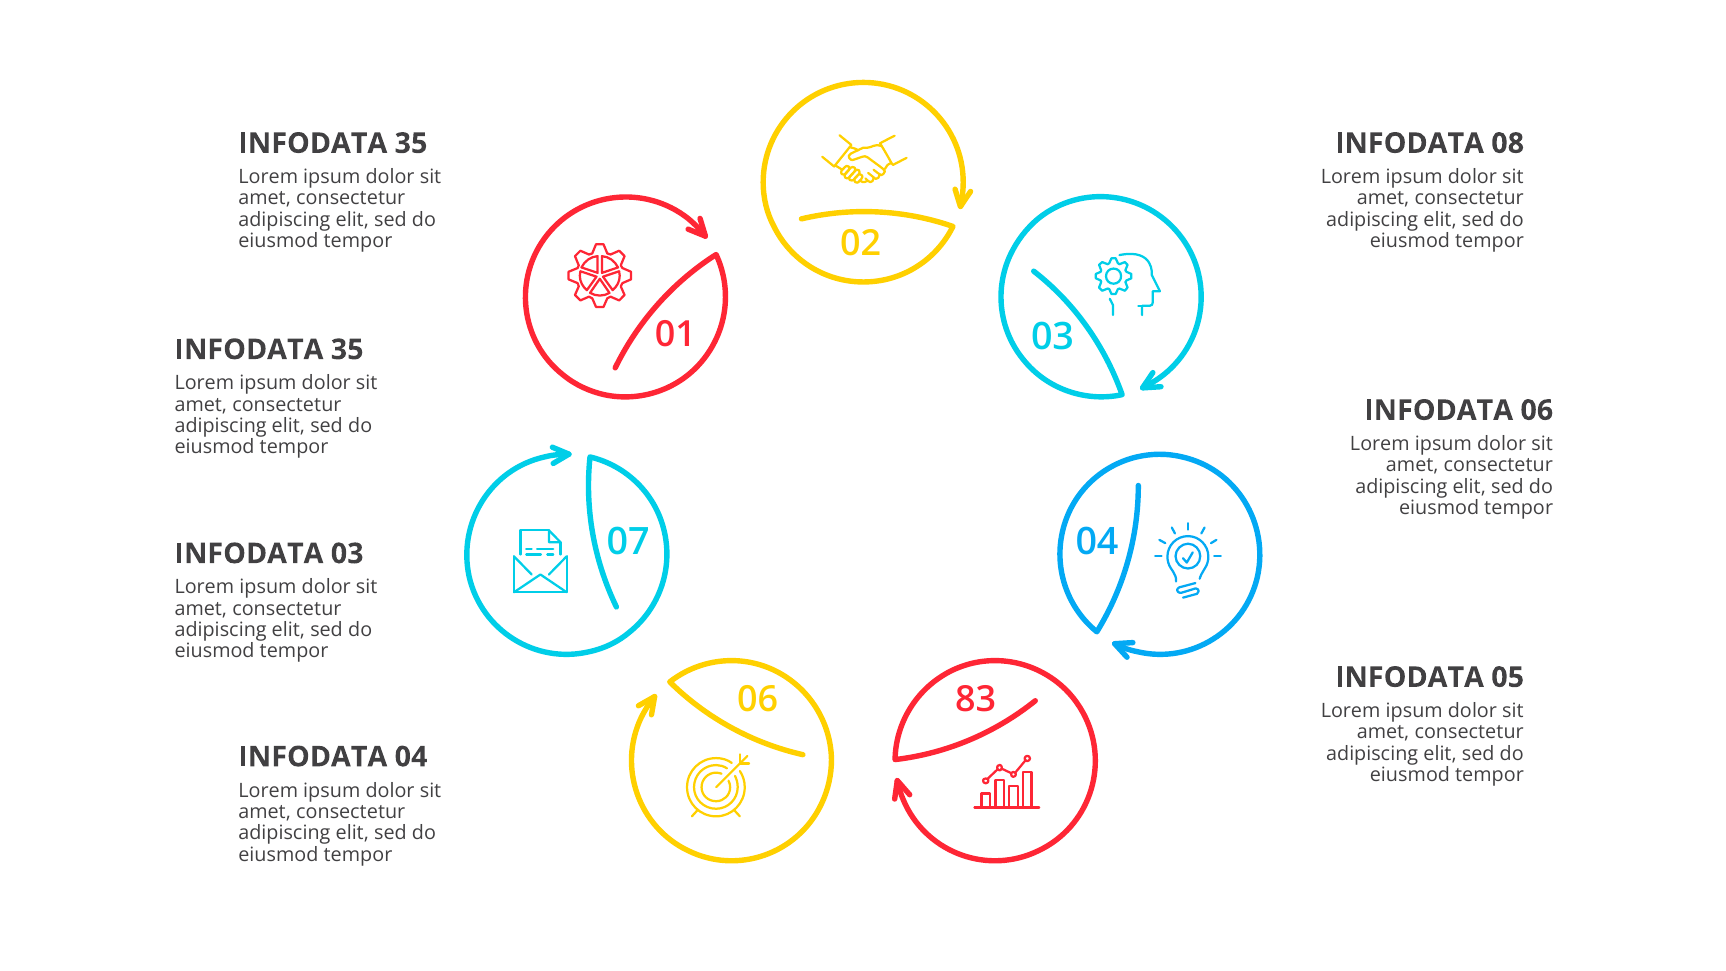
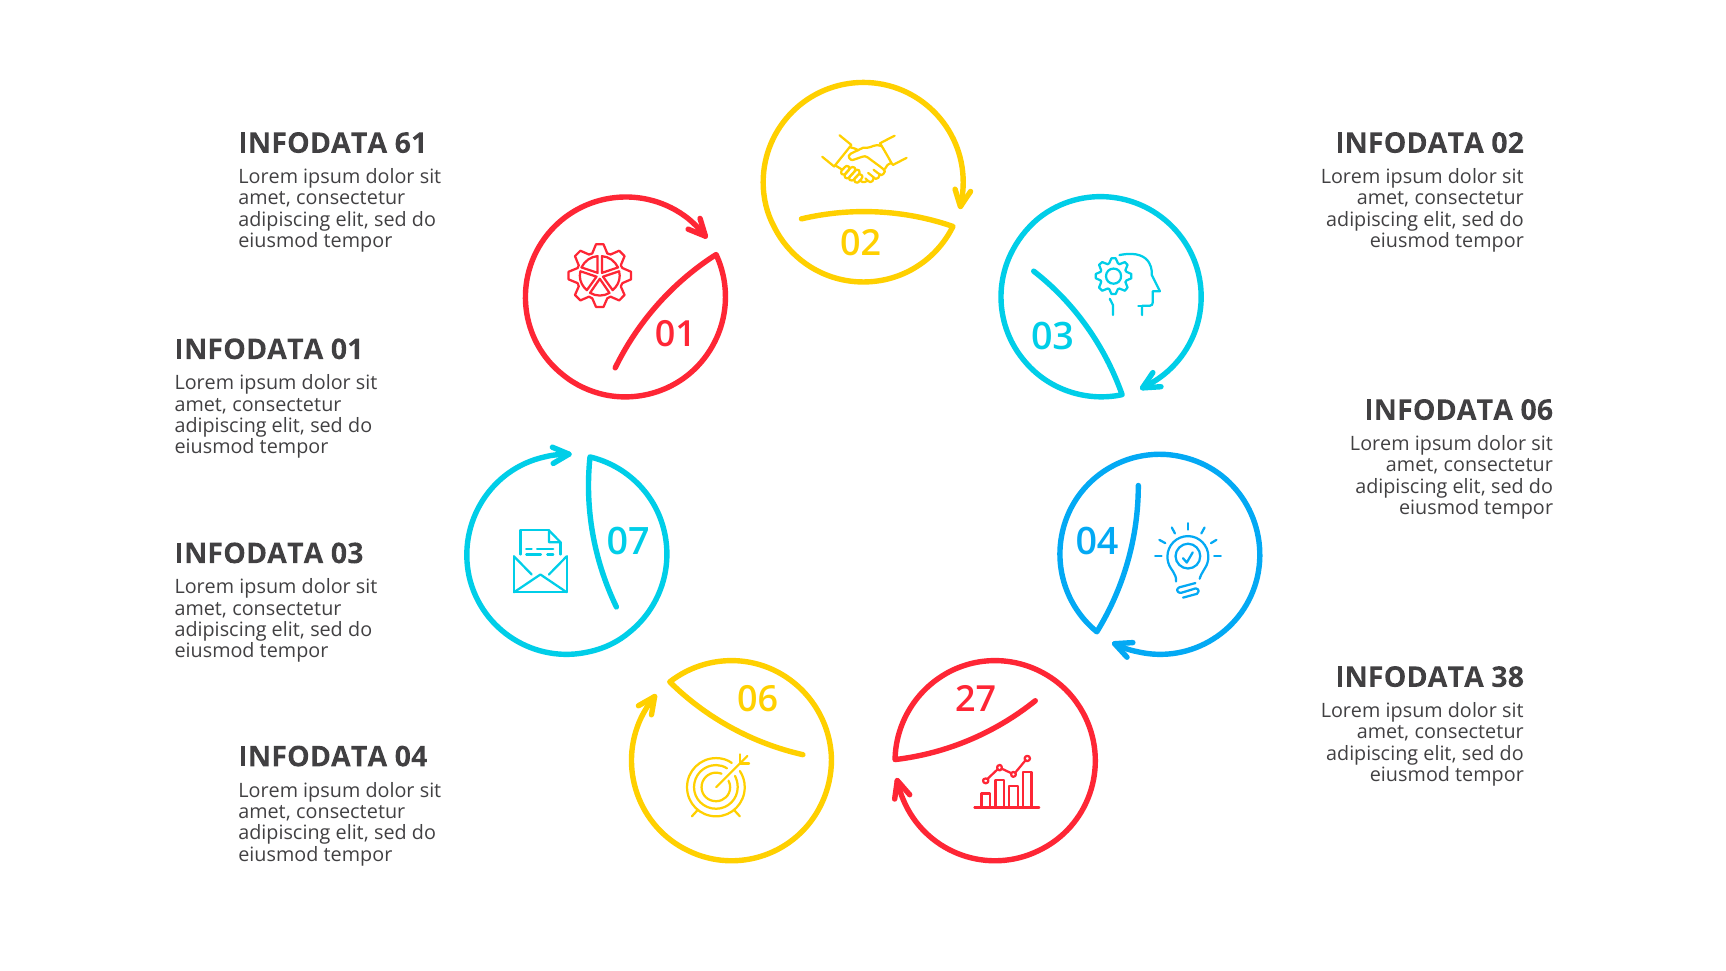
35: 35 -> 61 (411, 143)
INFODATA 08: 08 -> 02 (1508, 143)
35: 35 -> 01 (347, 350)
05: 05 -> 38 (1508, 677)
83: 83 -> 27 (976, 700)
